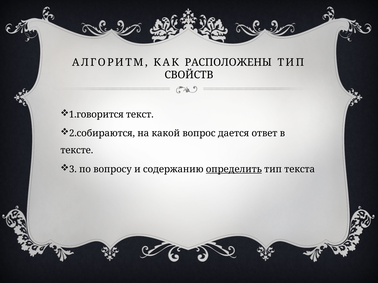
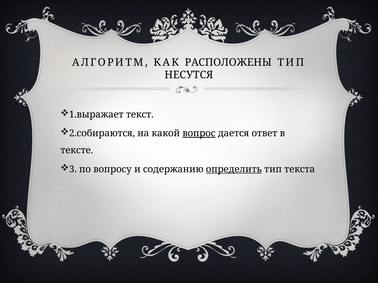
СВОЙСТВ: СВОЙСТВ -> НЕСУТСЯ (189, 75)
1.говорится: 1.говорится -> 1.выражает (96, 115)
вопрос underline: none -> present (199, 134)
